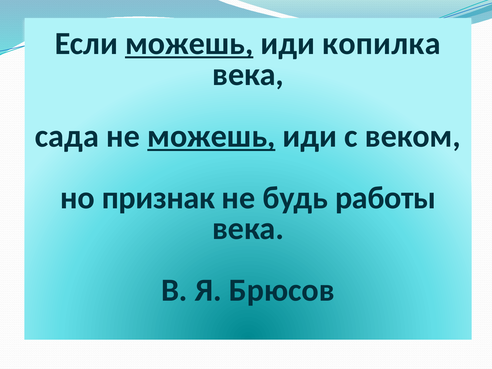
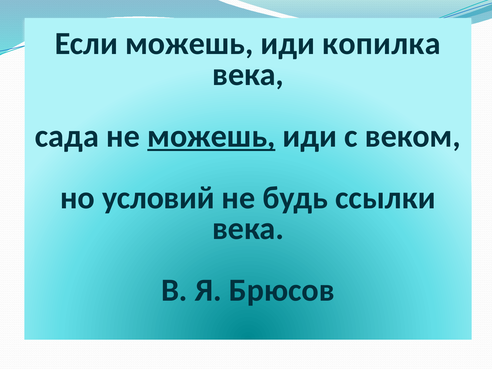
можешь underline: present -> none (189, 44)
признак: признак -> условий (158, 198)
работы: работы -> ссылки (385, 198)
